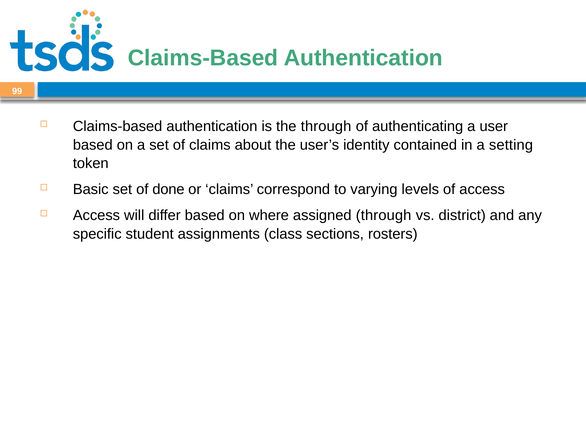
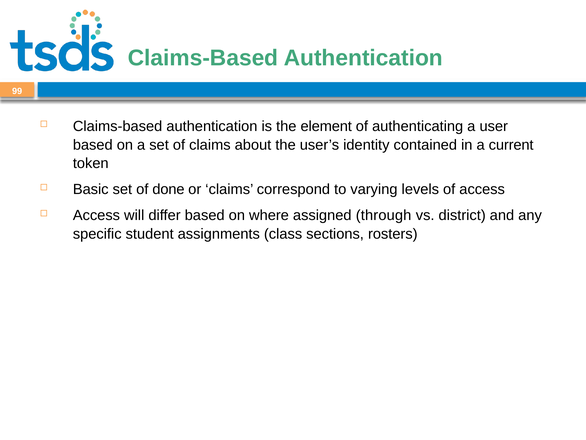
the through: through -> element (326, 126)
setting: setting -> current (511, 145)
